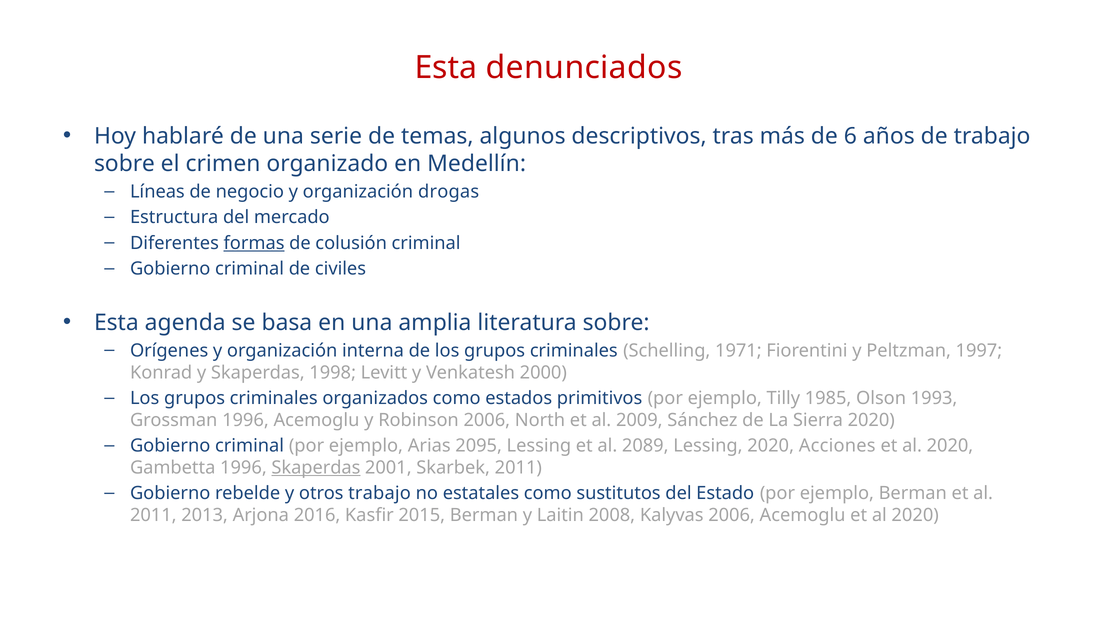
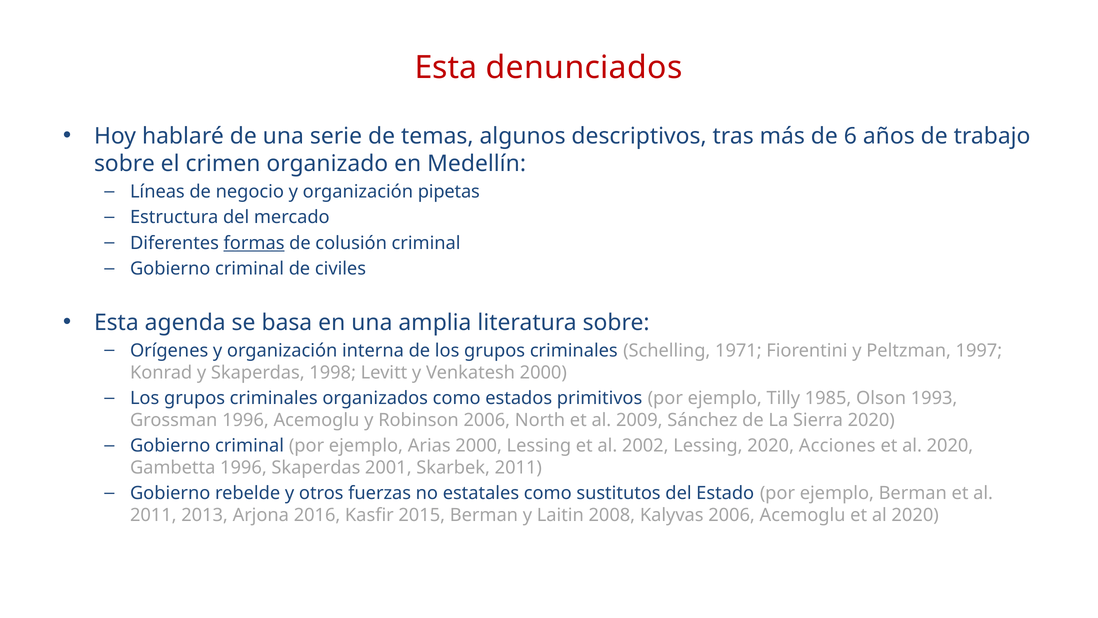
drogas: drogas -> pipetas (449, 192)
Arias 2095: 2095 -> 2000 (479, 445)
2089: 2089 -> 2002 (645, 445)
Skaperdas underline: present -> none (316, 467)
otros trabajo: trabajo -> fuerzas (380, 493)
